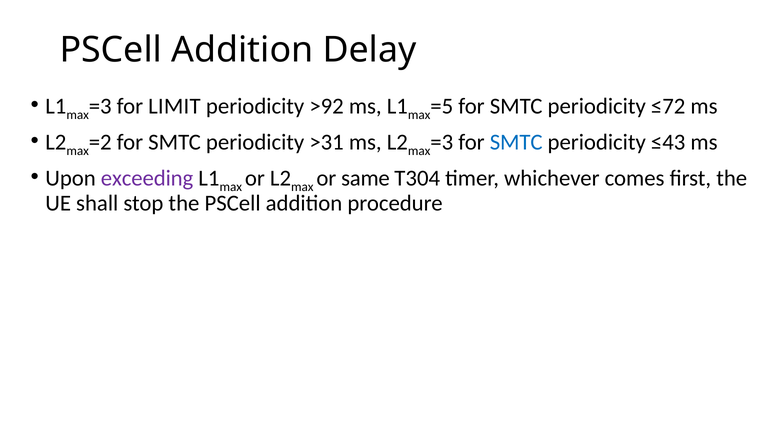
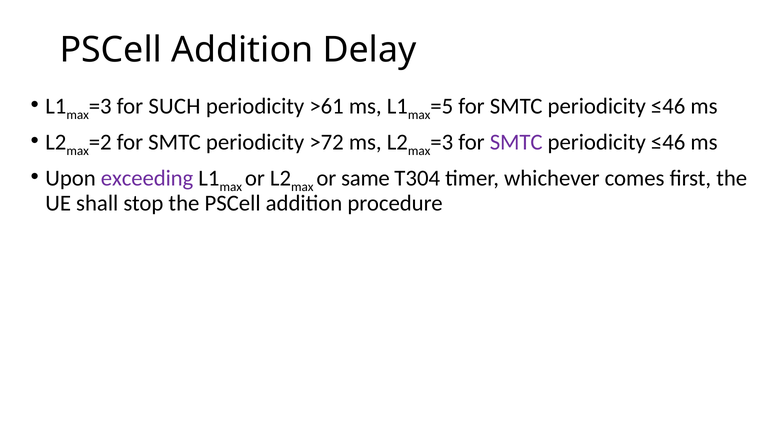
LIMIT: LIMIT -> SUCH (174, 106)
>92: >92 -> >61 (327, 106)
≤72: ≤72 -> ≤46 (668, 106)
>31: >31 -> >72 (327, 142)
SMTC colour: blue -> purple (516, 142)
≤43: ≤43 -> ≤46 (668, 142)
